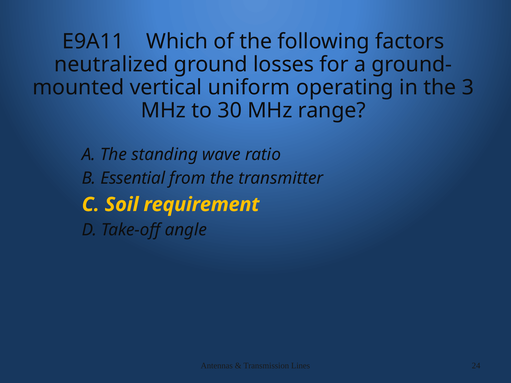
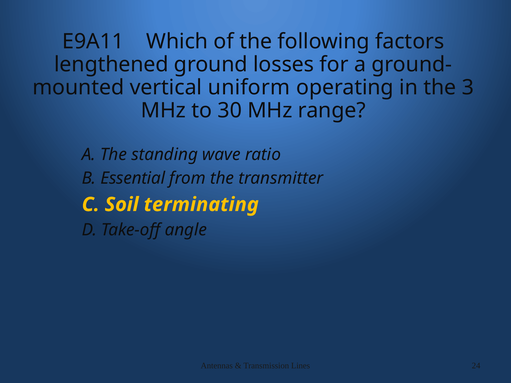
neutralized: neutralized -> lengthened (111, 64)
requirement: requirement -> terminating (201, 205)
